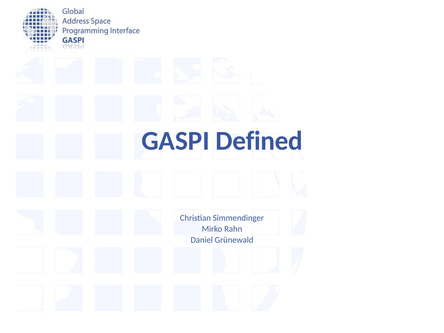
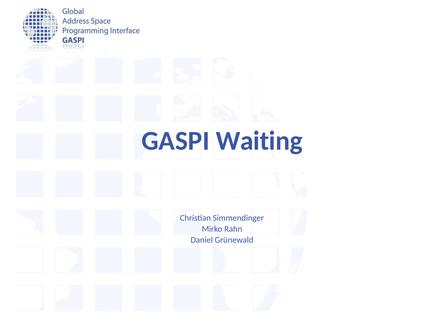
Defined: Defined -> Waiting (259, 141)
